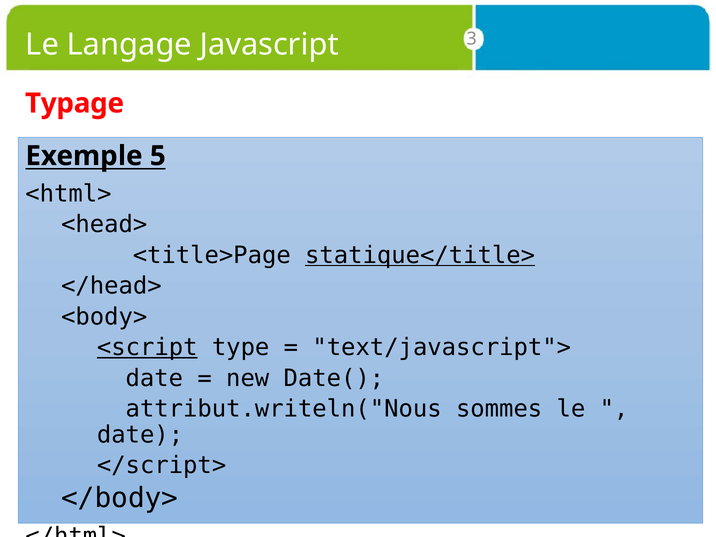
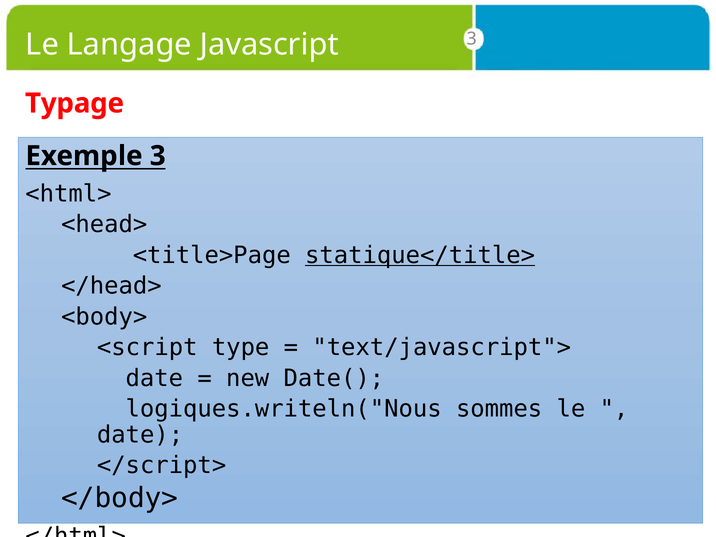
Exemple 5: 5 -> 3 (158, 156)
<script underline: present -> none (147, 347)
attribut.writeln("Nous: attribut.writeln("Nous -> logiques.writeln("Nous (284, 409)
